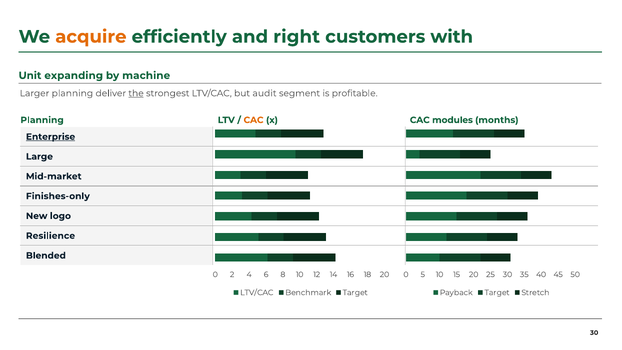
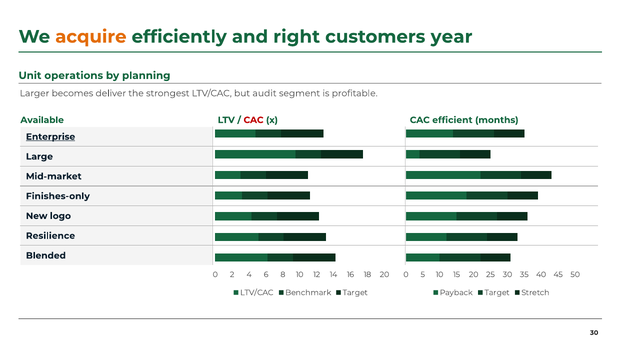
with: with -> year (452, 37)
expanding: expanding -> operations (74, 76)
machine: machine -> planning (146, 76)
planning: planning -> becomes (72, 93)
the underline: present -> none (136, 93)
Planning: Planning -> Available (42, 120)
CAC colour: orange -> red (254, 120)
modules: modules -> efficient (452, 120)
